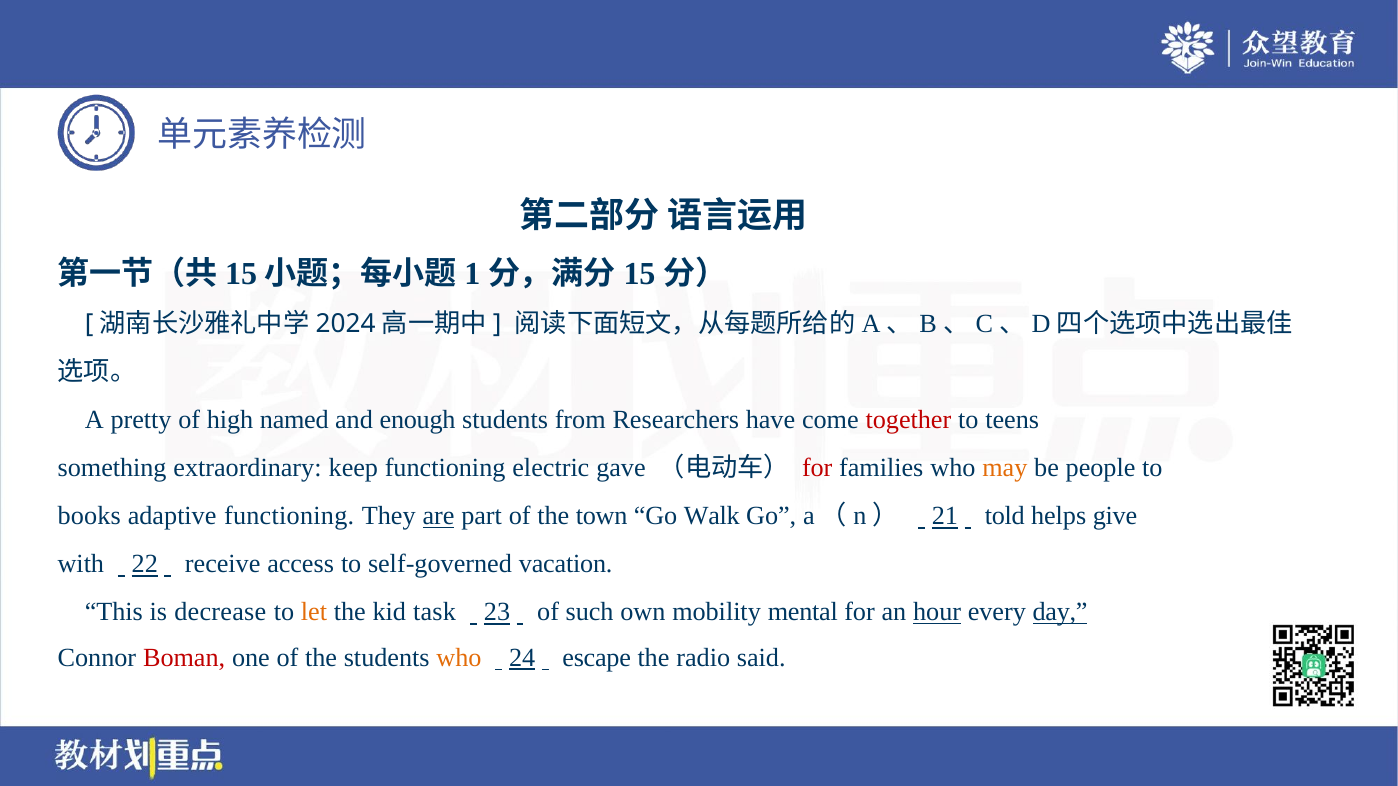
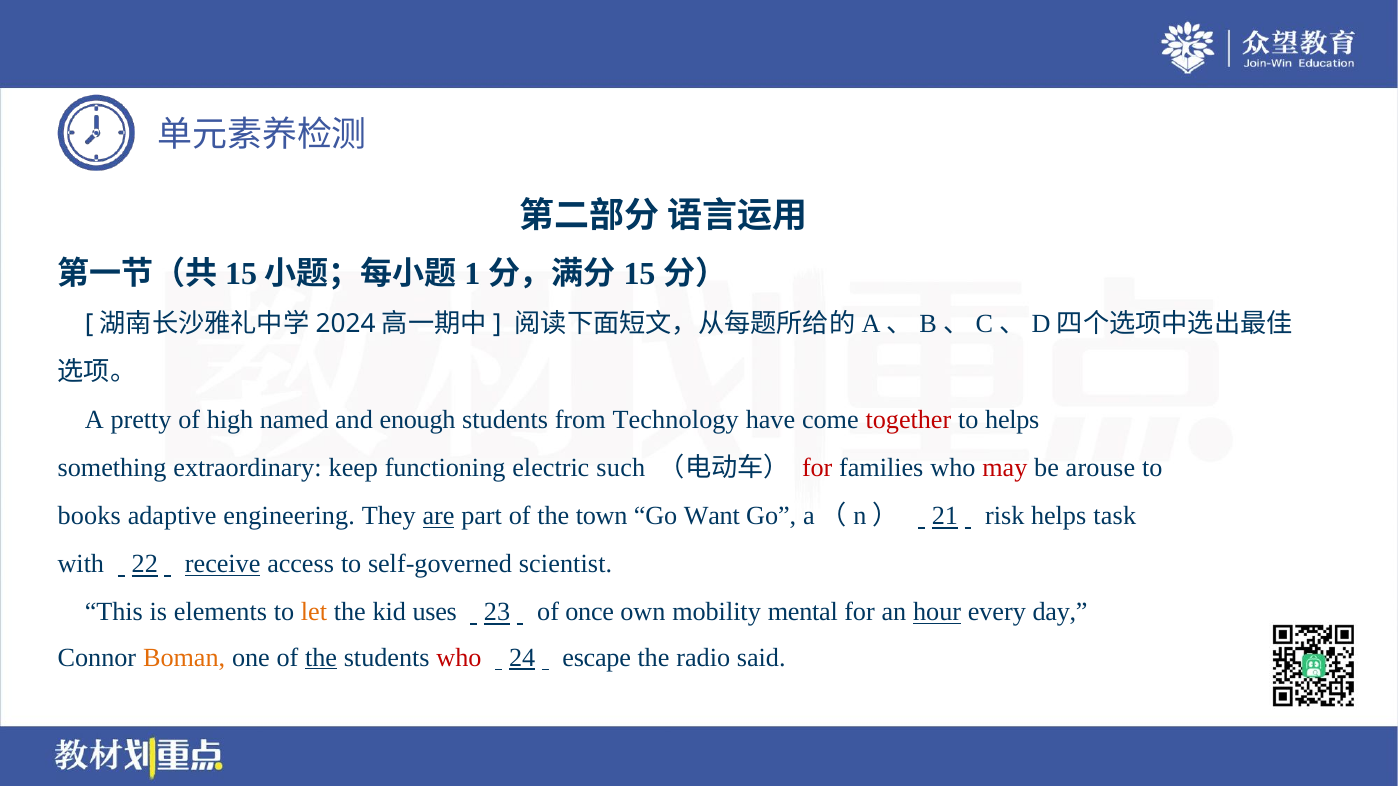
Researchers: Researchers -> Technology (676, 420)
to teens: teens -> helps (1012, 420)
gave: gave -> such (621, 468)
may colour: orange -> red (1005, 468)
people: people -> arouse (1100, 468)
adaptive functioning: functioning -> engineering (289, 516)
Walk: Walk -> Want (712, 516)
told: told -> risk (1005, 516)
give: give -> task (1115, 516)
receive underline: none -> present (223, 565)
vacation: vacation -> scientist (566, 565)
decrease: decrease -> elements (220, 613)
task: task -> uses (435, 613)
such: such -> once (590, 613)
day underline: present -> none (1060, 613)
Boman colour: red -> orange (184, 658)
the underline: none -> present (321, 658)
who colour: orange -> red (459, 658)
